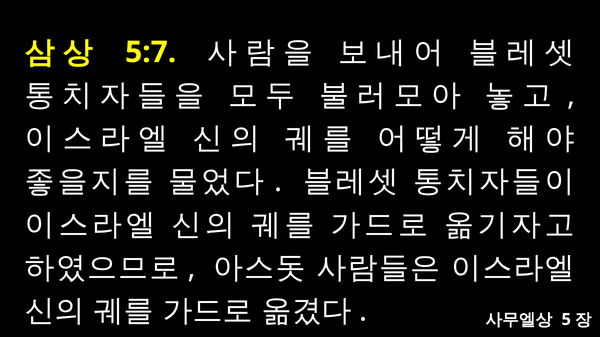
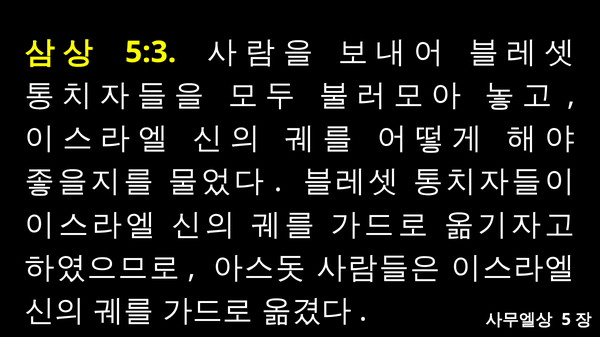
5:7: 5:7 -> 5:3 (151, 52)
